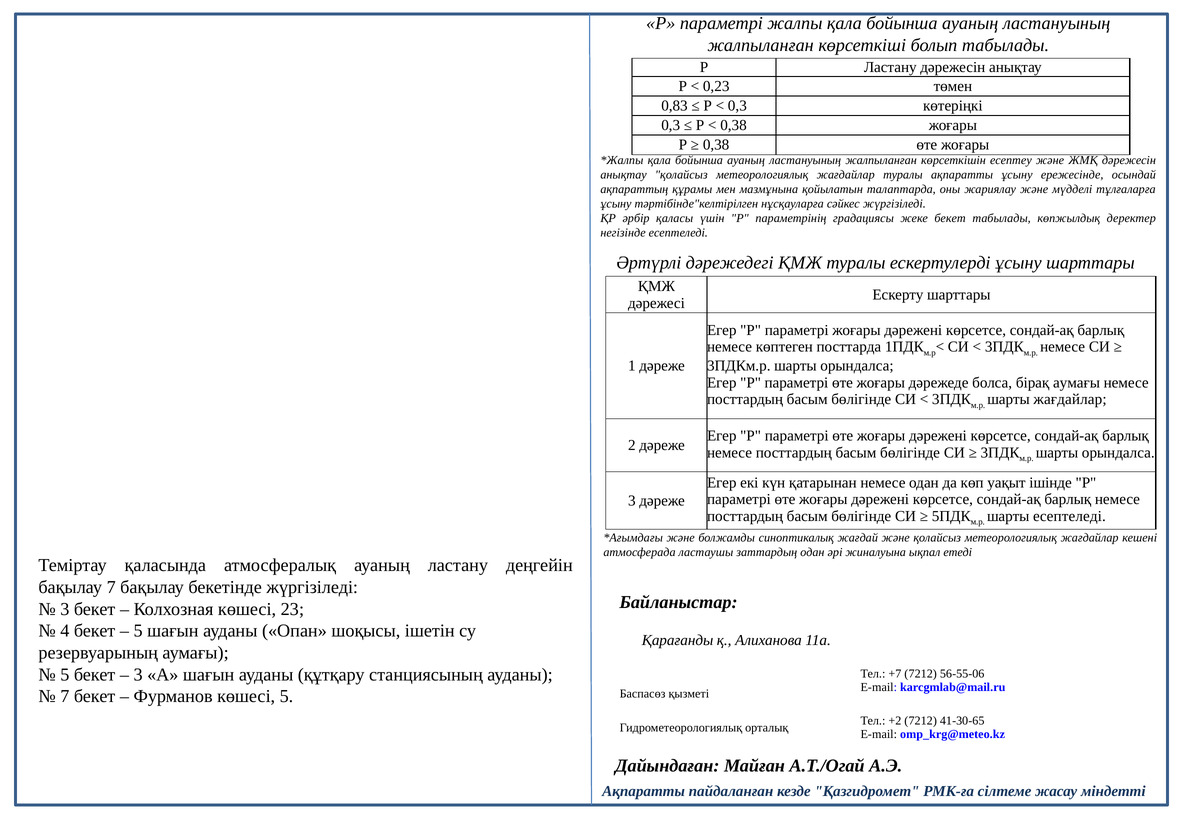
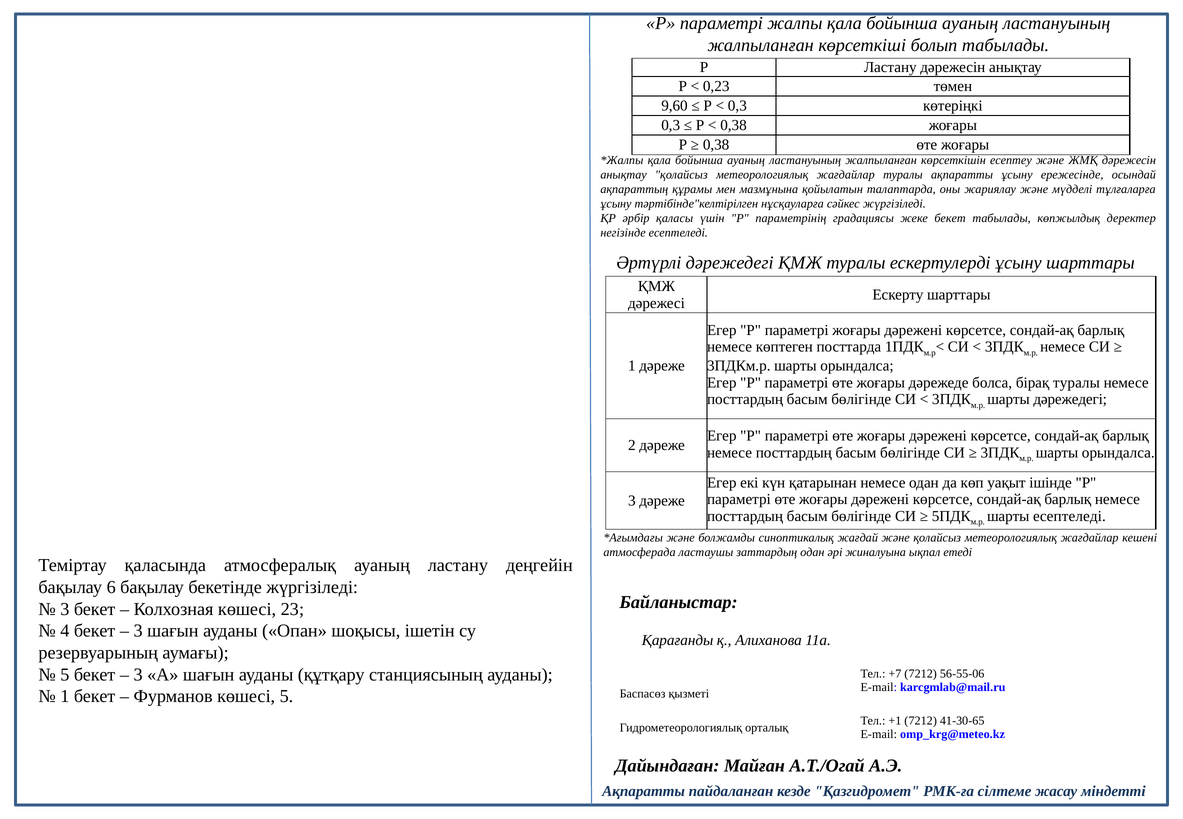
0,83: 0,83 -> 9,60 (674, 106)
бірақ аумағы: аумағы -> туралы (1076, 383)
шарты жағдайлар: жағдайлар -> дәрежедегі (1070, 399)
бақылау 7: 7 -> 6 (111, 587)
5: 5 -> 3 (138, 631)
7: 7 -> 1 (65, 696)
+2: +2 -> +1 (895, 721)
